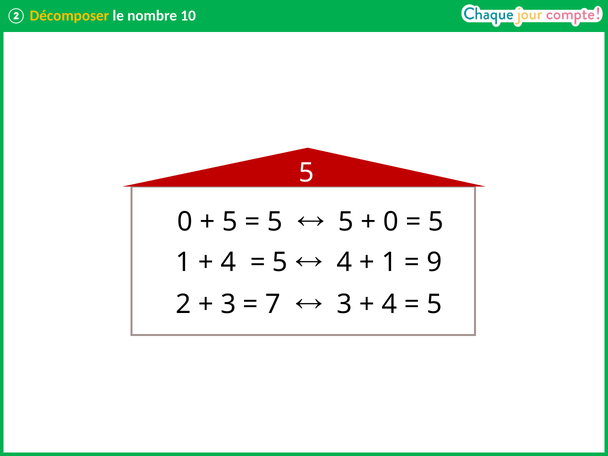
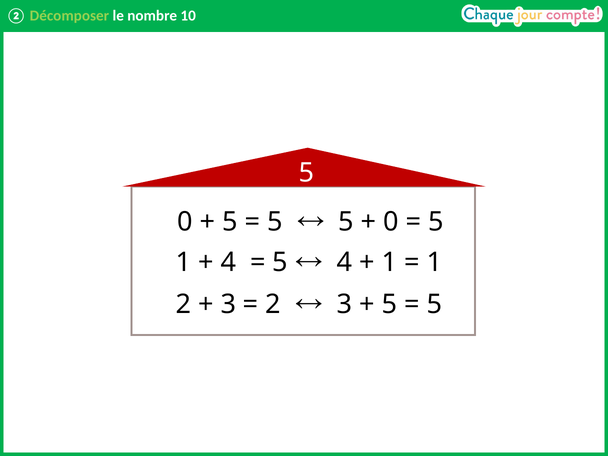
Décomposer colour: yellow -> light green (69, 16)
9: 9 -> 1 (434, 263)
7: 7 -> 2 (273, 304)
4: 4 -> 5 (389, 304)
